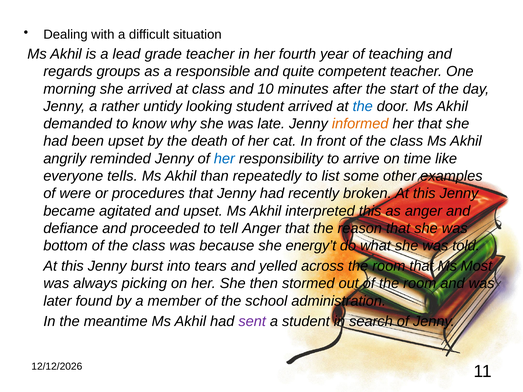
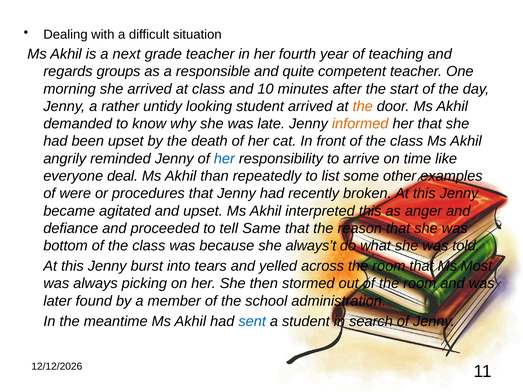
lead: lead -> next (127, 54)
the colour: blue -> orange (363, 106)
tells: tells -> deal (123, 176)
tell Anger: Anger -> Same (262, 228)
energy’t: energy’t -> always’t (311, 246)
sent colour: purple -> blue (252, 322)
